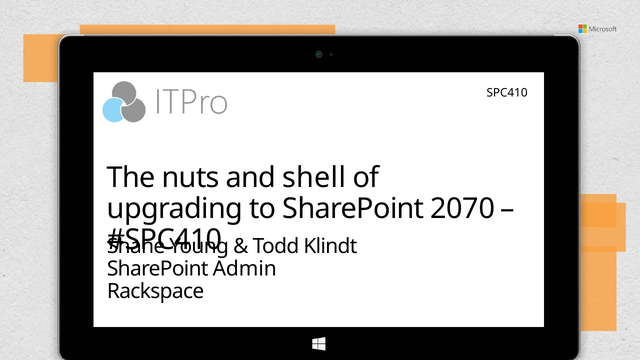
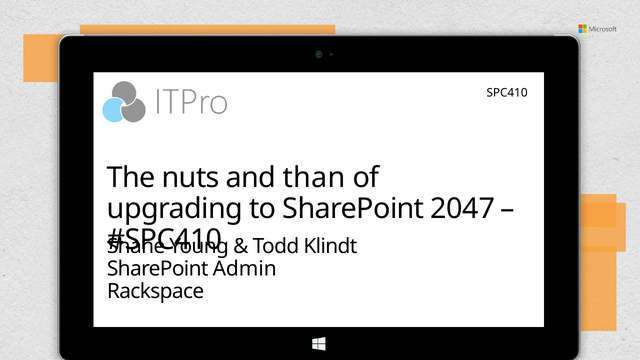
shell: shell -> than (314, 178)
2070: 2070 -> 2047 (463, 209)
